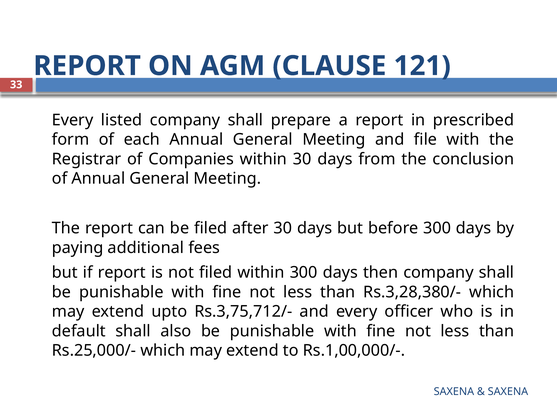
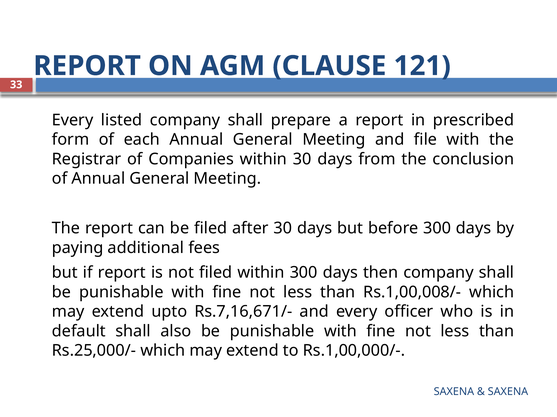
Rs.3,28,380/-: Rs.3,28,380/- -> Rs.1,00,008/- (412, 293)
Rs.3,75,712/-: Rs.3,75,712/- -> Rs.7,16,671/- (243, 312)
